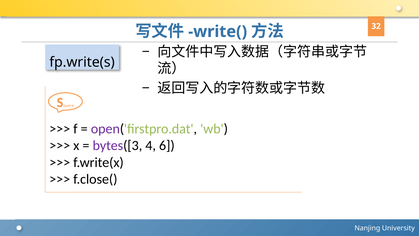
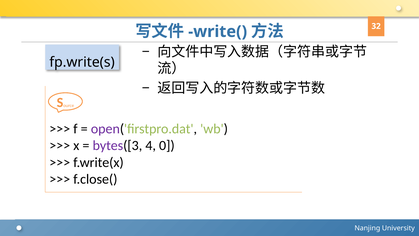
6: 6 -> 0 (167, 145)
